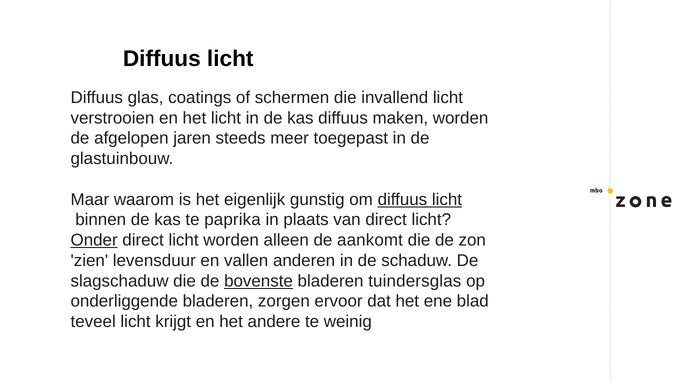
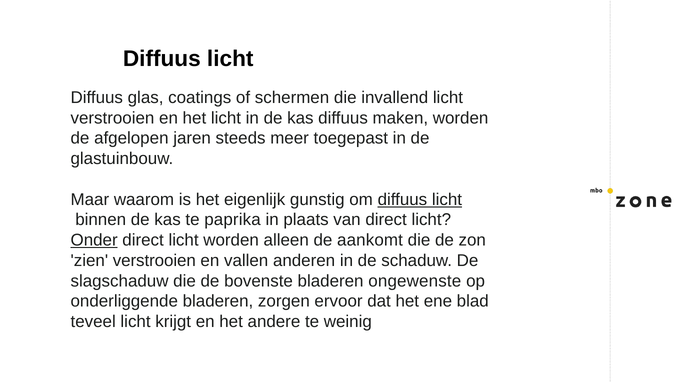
zien levensduur: levensduur -> verstrooien (154, 260)
bovenste underline: present -> none (259, 281)
tuindersglas: tuindersglas -> ongewenste (415, 281)
